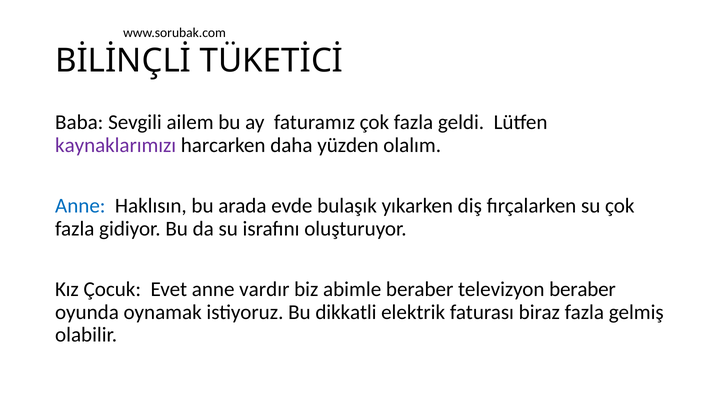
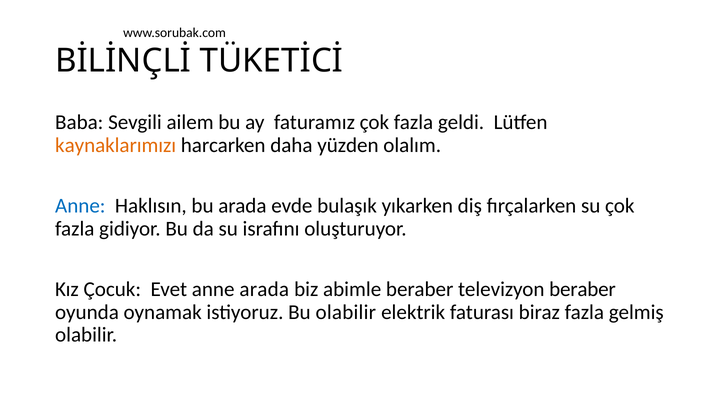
kaynaklarımızı colour: purple -> orange (116, 145)
anne vardır: vardır -> arada (264, 289)
Bu dikkatli: dikkatli -> olabilir (346, 312)
